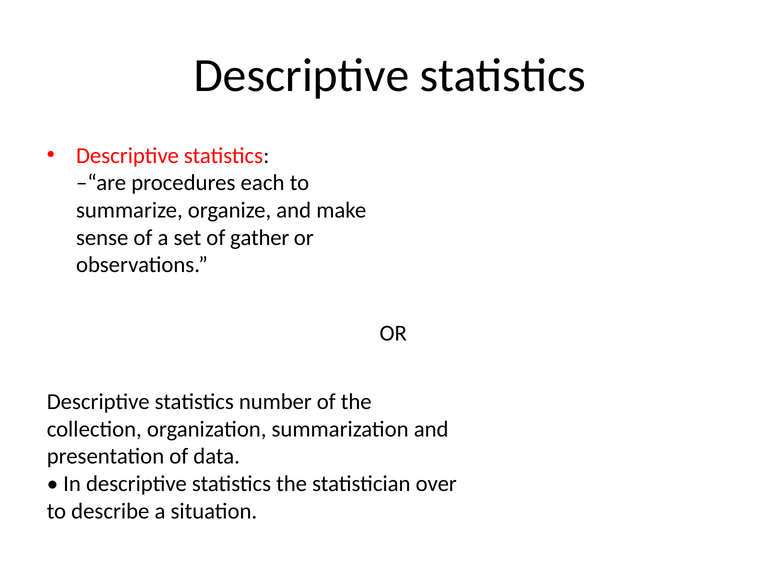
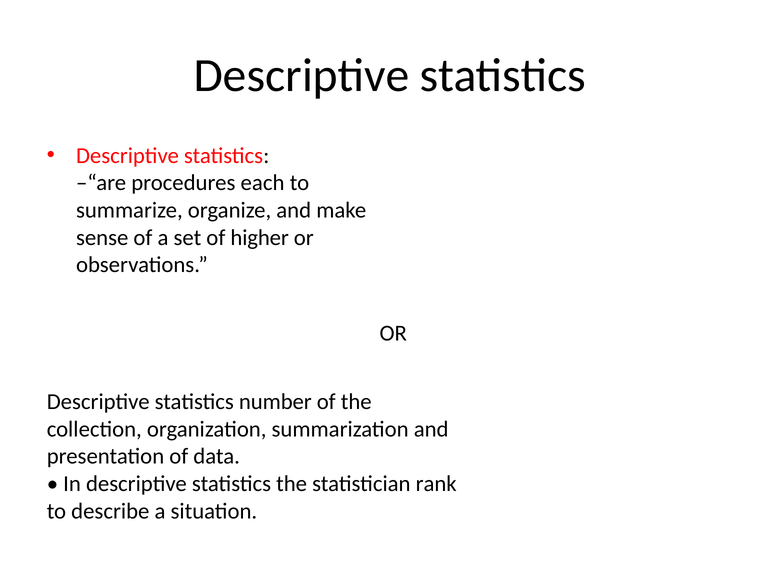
gather: gather -> higher (260, 238)
over: over -> rank (436, 484)
